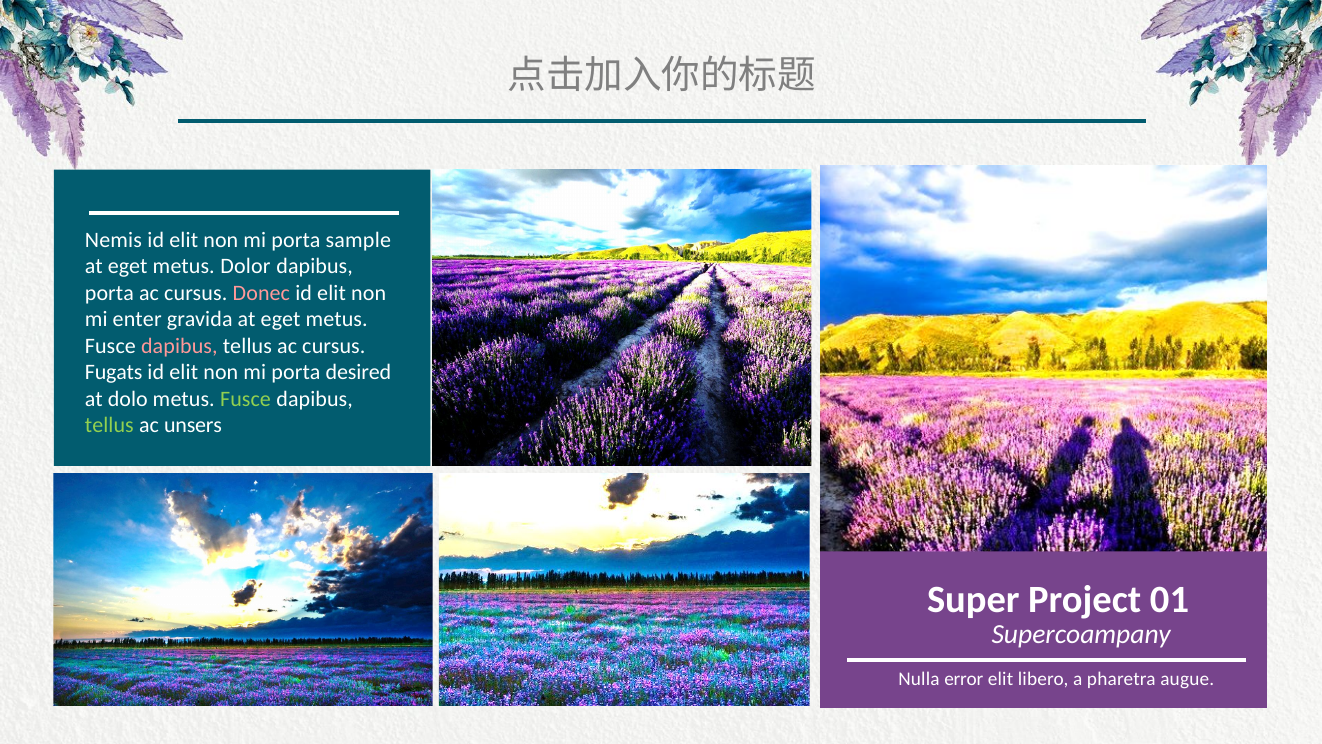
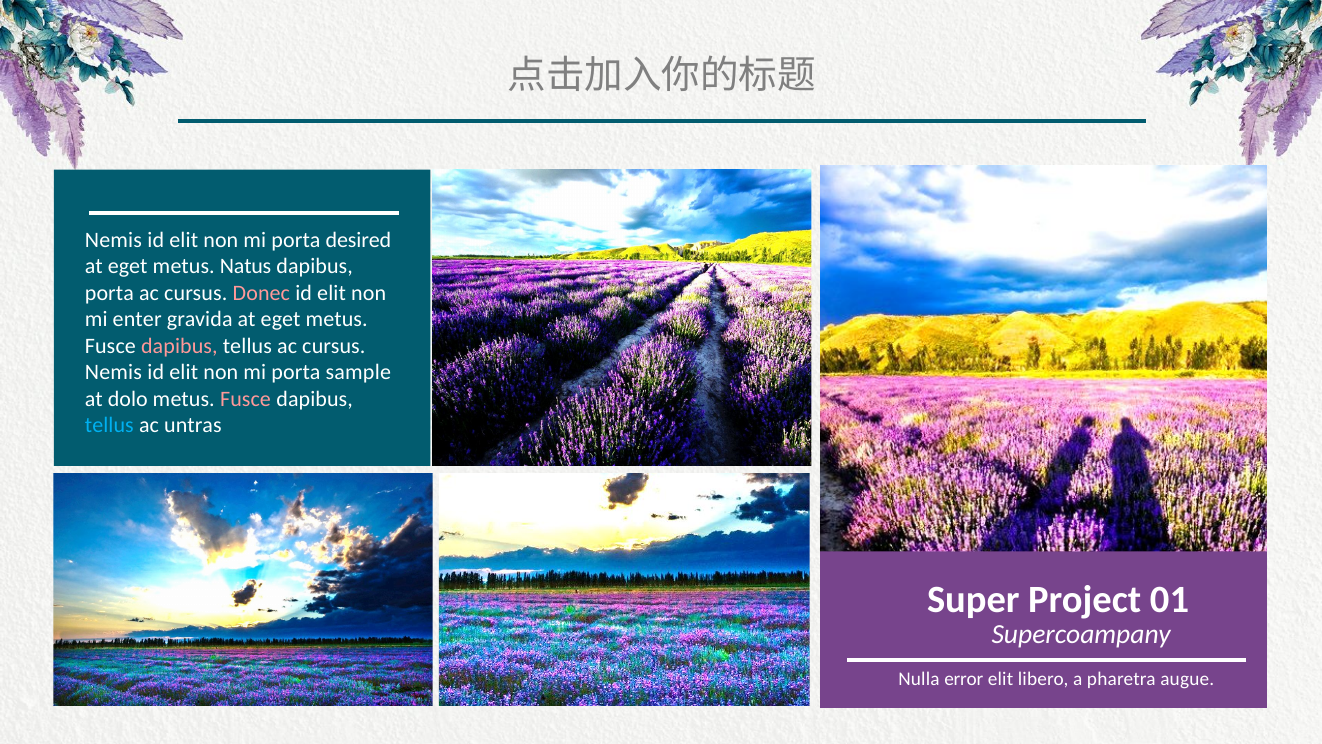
sample: sample -> desired (358, 240)
Dolor: Dolor -> Natus (246, 267)
Fugats: Fugats -> Nemis (114, 372)
desired: desired -> sample (358, 372)
Fusce colour: light green -> pink (245, 399)
tellus colour: light green -> light blue (109, 425)
unsers: unsers -> untras (193, 425)
